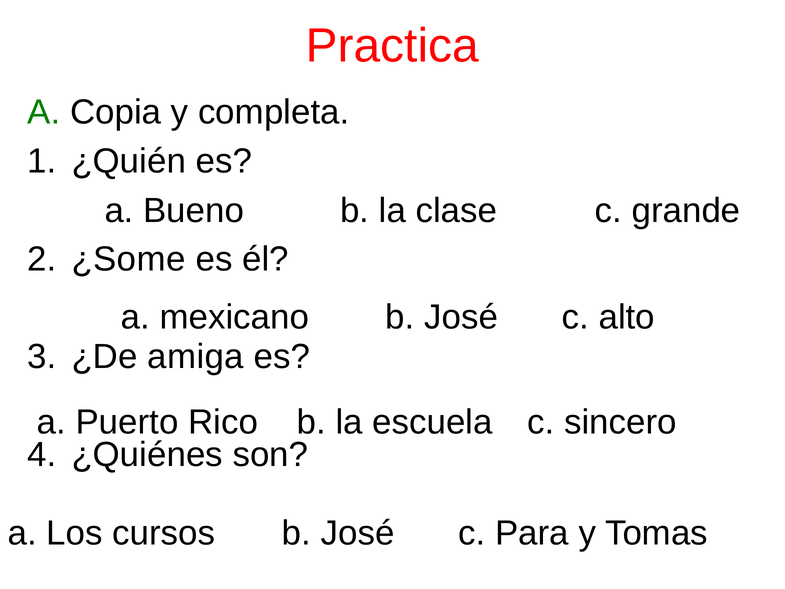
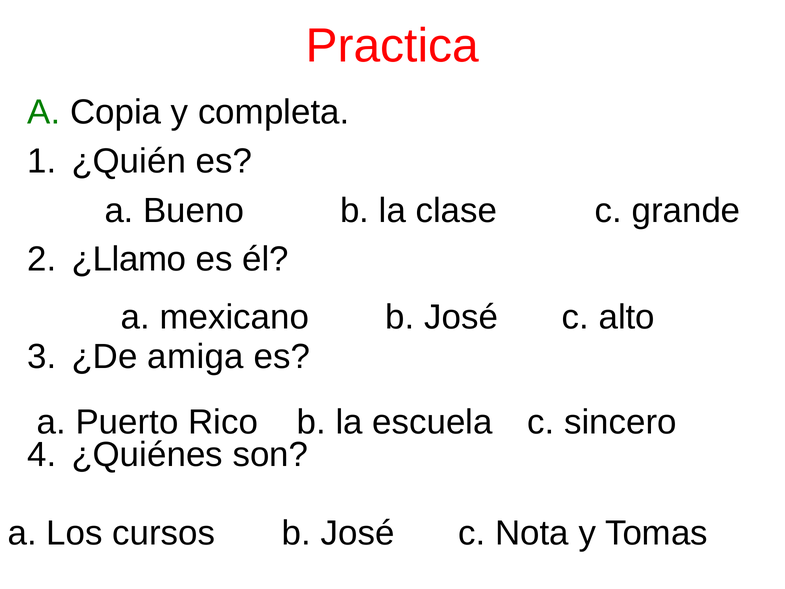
¿Some: ¿Some -> ¿Llamo (129, 259)
Para: Para -> Nota (532, 533)
